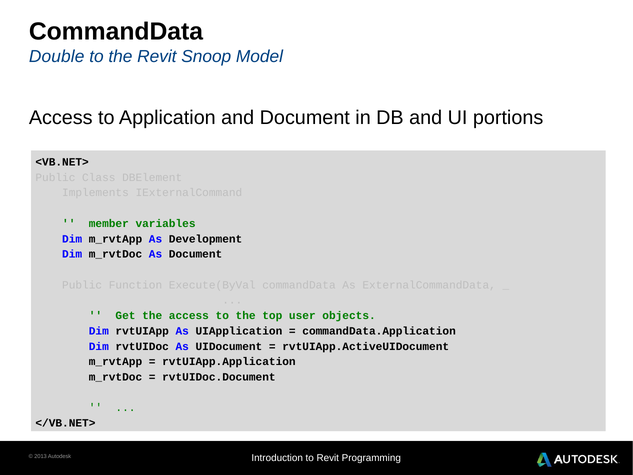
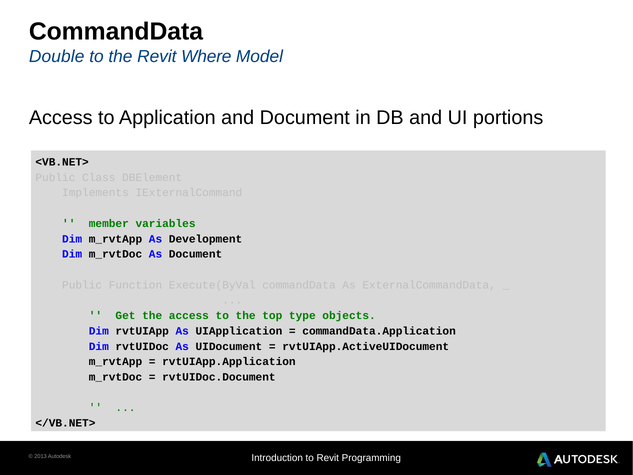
Snoop: Snoop -> Where (206, 56)
user: user -> type (302, 315)
